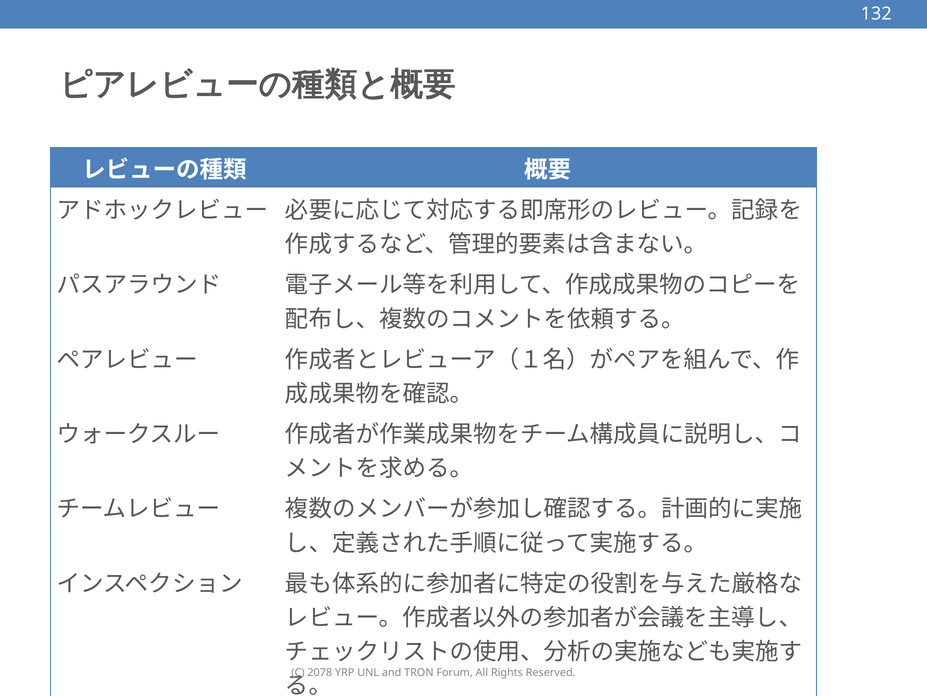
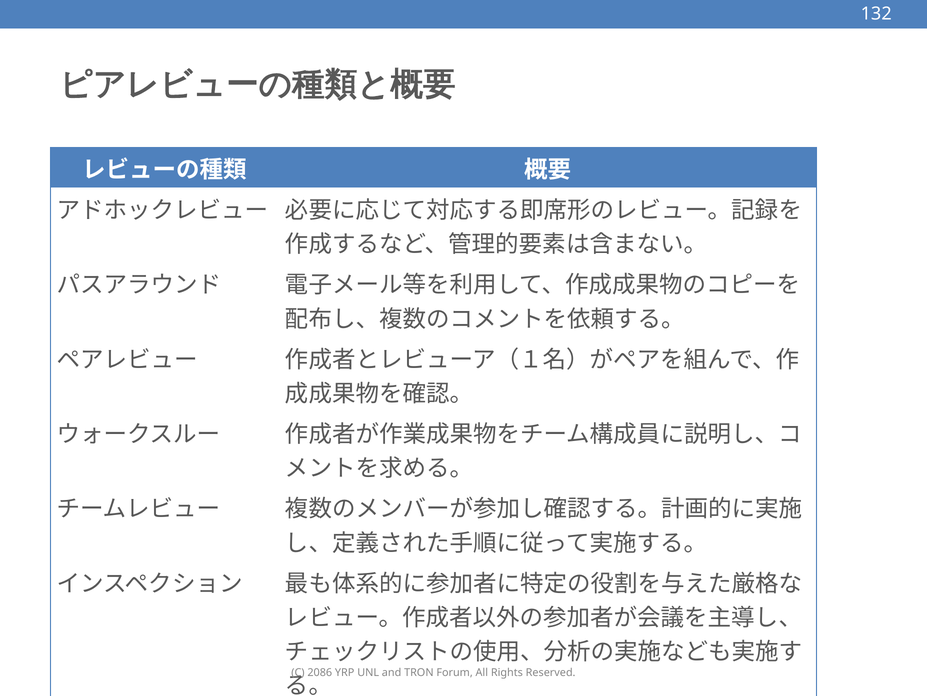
2078: 2078 -> 2086 (320, 672)
